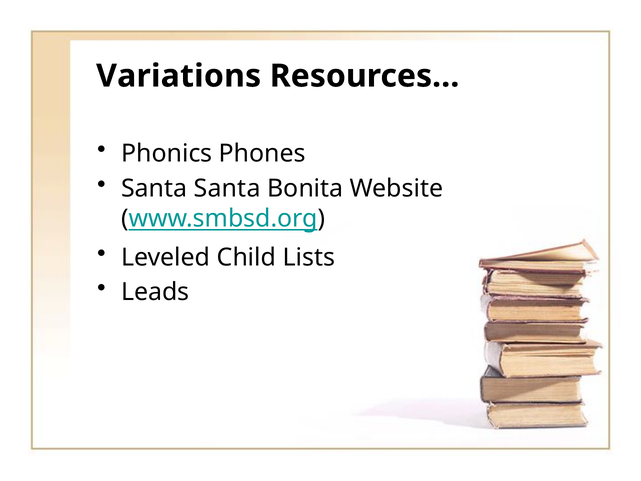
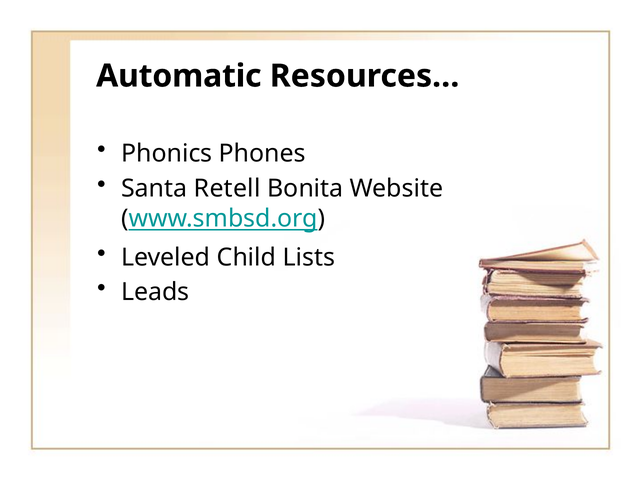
Variations: Variations -> Automatic (179, 76)
Santa Santa: Santa -> Retell (227, 188)
